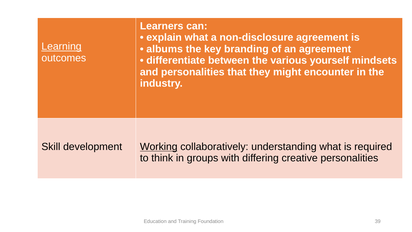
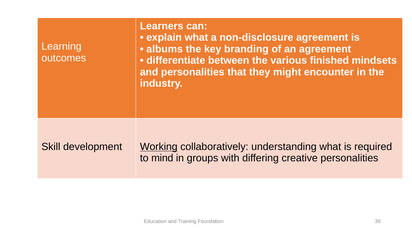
Learning underline: present -> none (62, 47)
yourself: yourself -> finished (329, 60)
think: think -> mind (162, 158)
